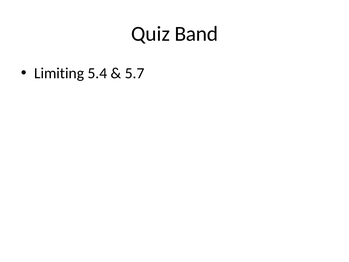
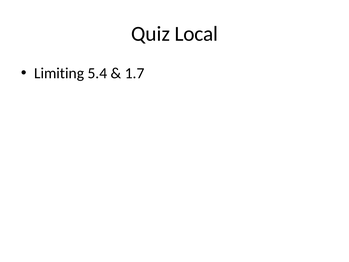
Band: Band -> Local (196, 34)
5.7: 5.7 -> 1.7 (135, 73)
